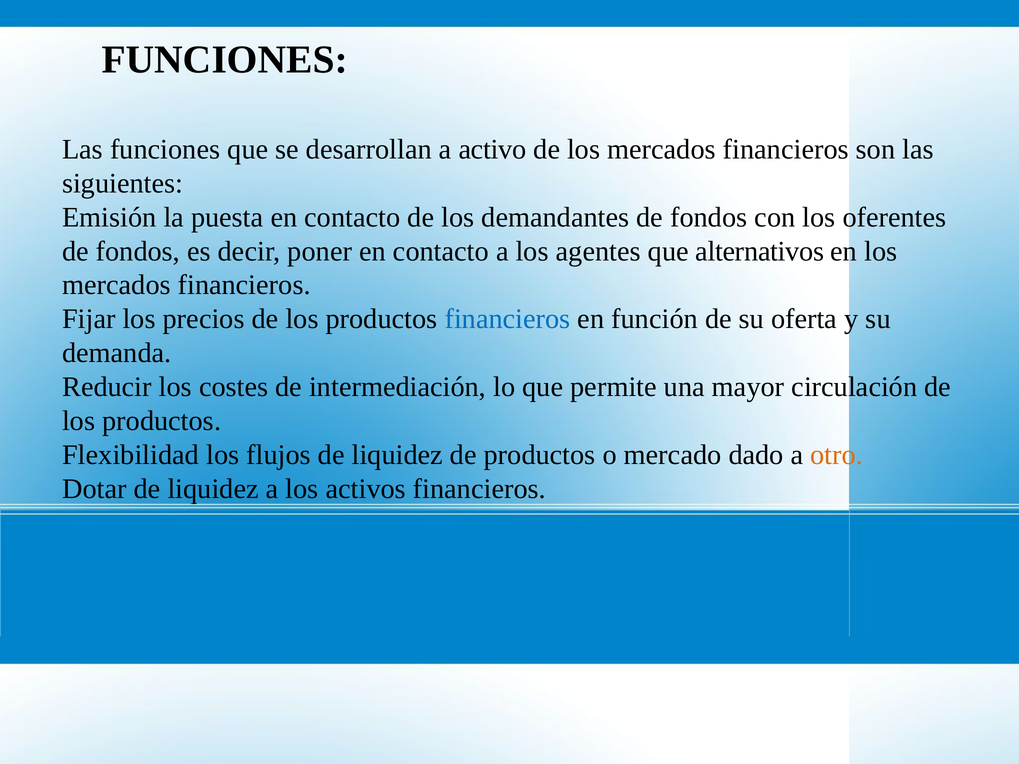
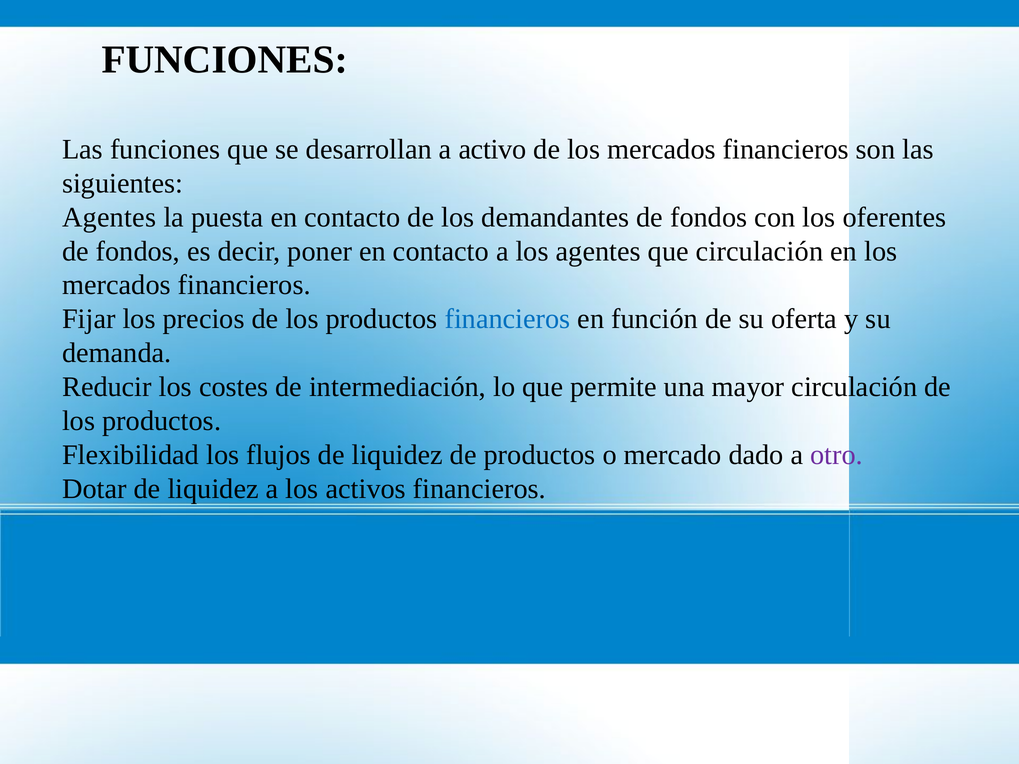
Emisión: Emisión -> Agentes (109, 217)
que alternativos: alternativos -> circulación (760, 251)
otro colour: orange -> purple (837, 455)
